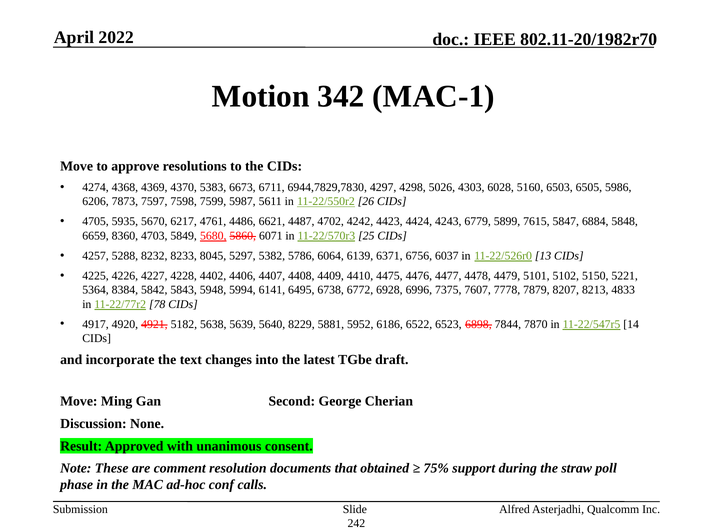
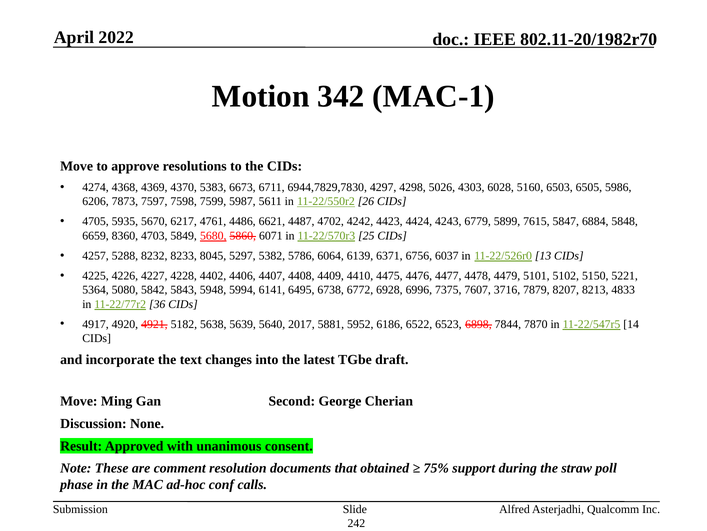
8384: 8384 -> 5080 (125, 290)
7778: 7778 -> 3716 (507, 290)
78: 78 -> 36 (157, 304)
8229: 8229 -> 2017 (301, 324)
